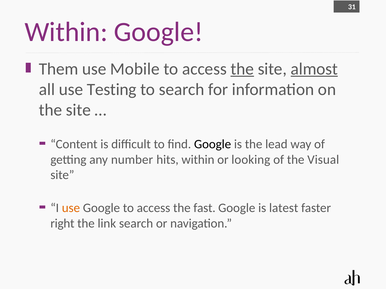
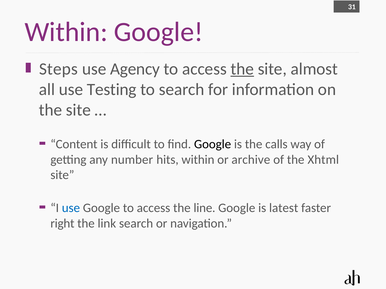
Them: Them -> Steps (58, 69)
Mobile: Mobile -> Agency (135, 69)
almost underline: present -> none (314, 69)
lead: lead -> calls (276, 144)
looking: looking -> archive (251, 160)
Visual: Visual -> Xhtml (323, 160)
use colour: orange -> blue (71, 208)
fast: fast -> line (204, 208)
